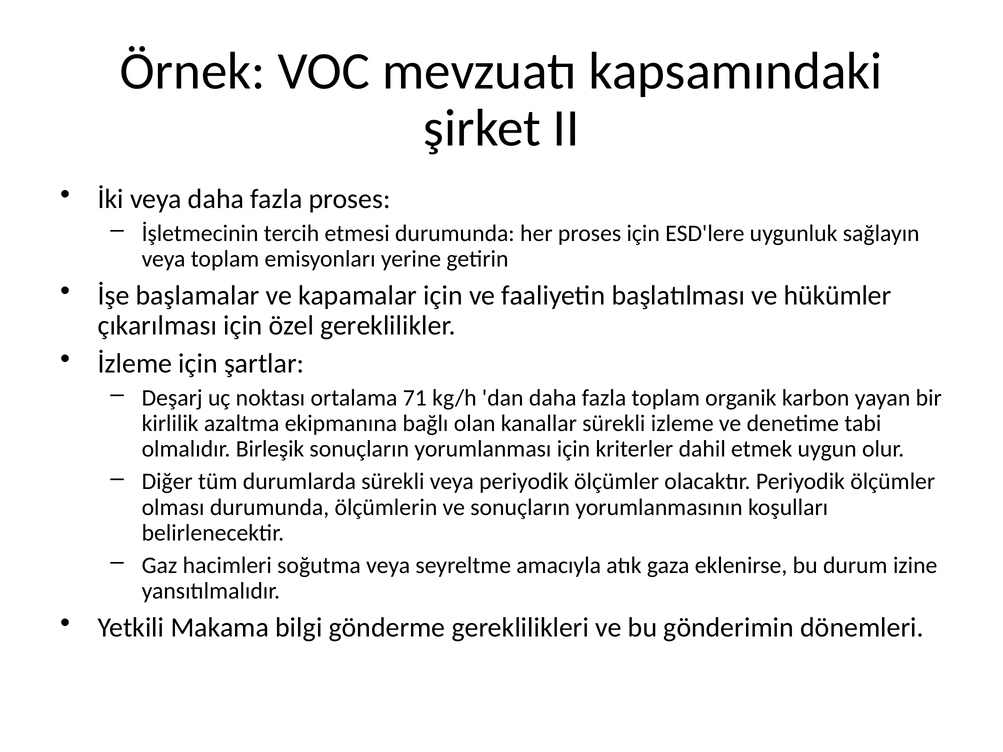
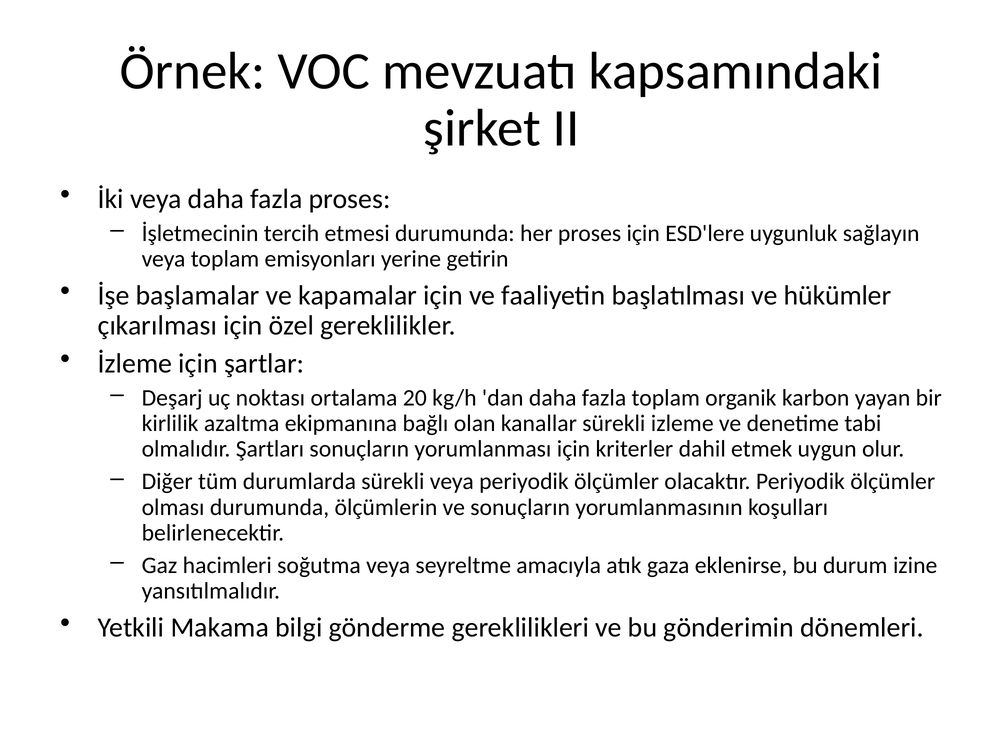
71: 71 -> 20 (415, 398)
Birleşik: Birleşik -> Şartları (270, 449)
